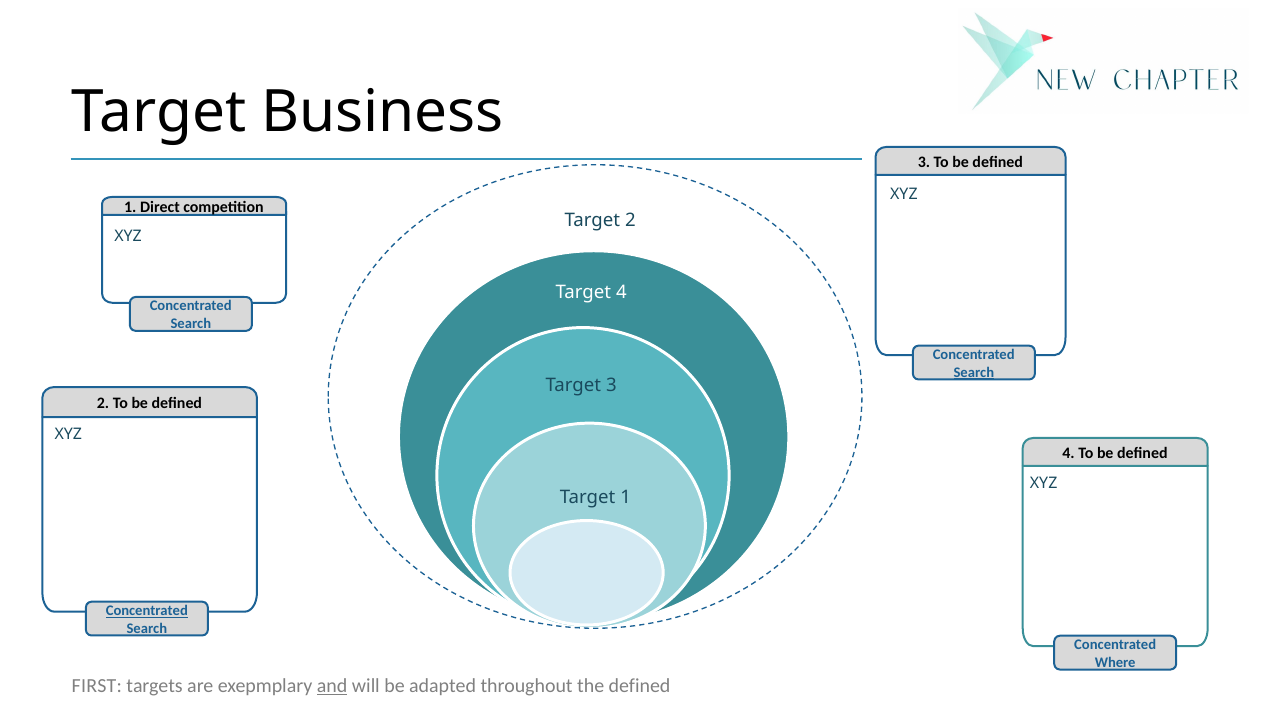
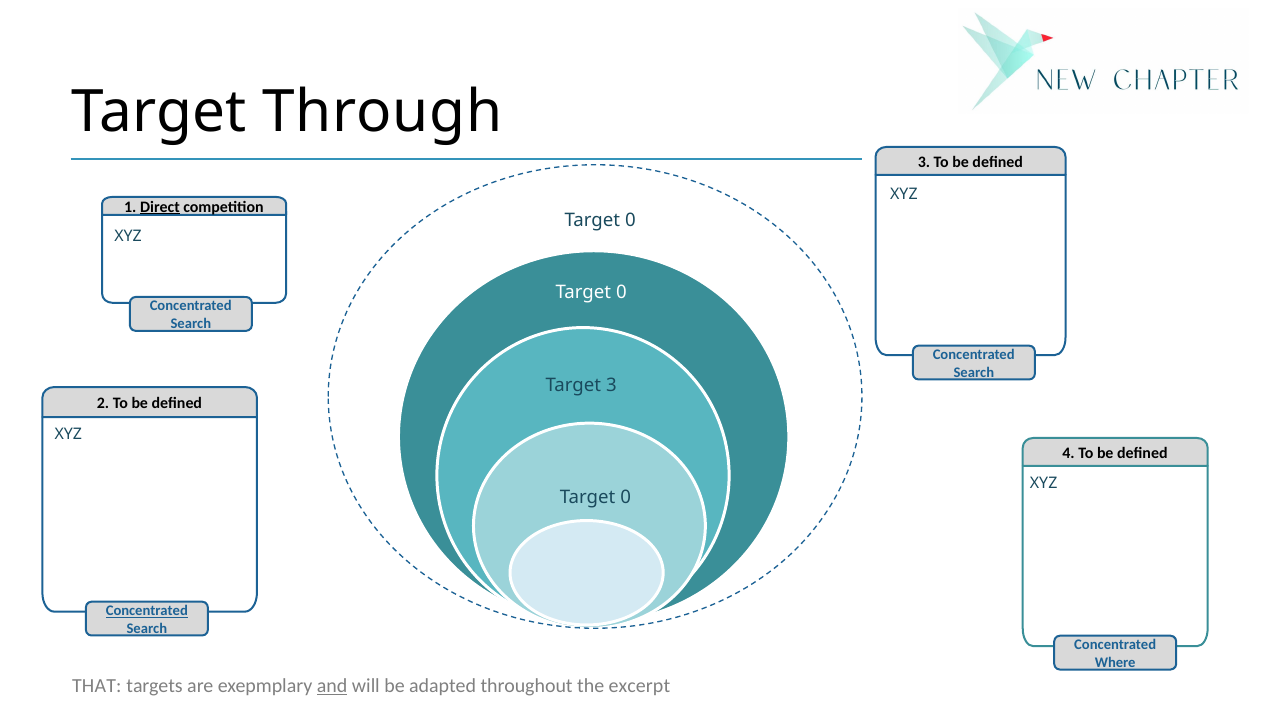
Business: Business -> Through (382, 112)
Direct underline: none -> present (160, 207)
2: 2 -> 0 (630, 221)
4: 4 -> 0 (621, 292)
Search underline: present -> none (974, 372)
1: 1 -> 0 (626, 498)
FIRST: FIRST -> THAT (97, 686)
the defined: defined -> excerpt (639, 686)
